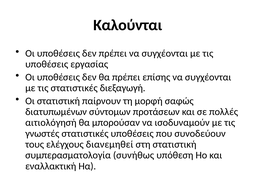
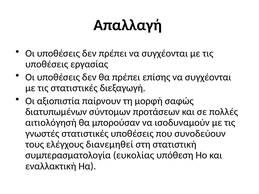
Καλούνται: Καλούνται -> Απαλλαγή (128, 25)
Οι στατιστική: στατιστική -> αξιοπιστία (58, 101)
συνήθως: συνήθως -> ευκολίας (134, 155)
